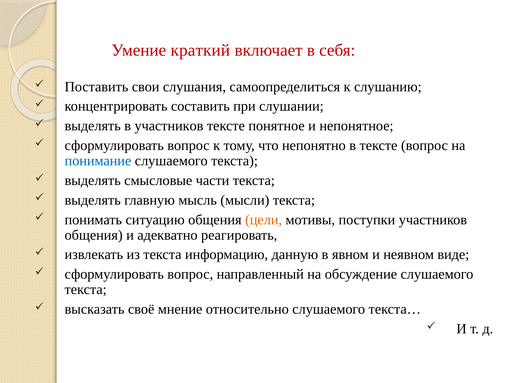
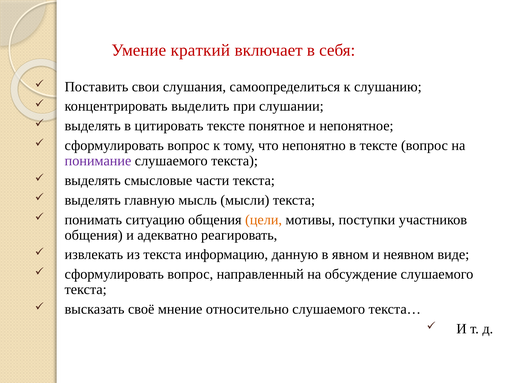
составить: составить -> выделить (200, 106)
в участников: участников -> цитировать (169, 126)
понимание colour: blue -> purple (98, 161)
